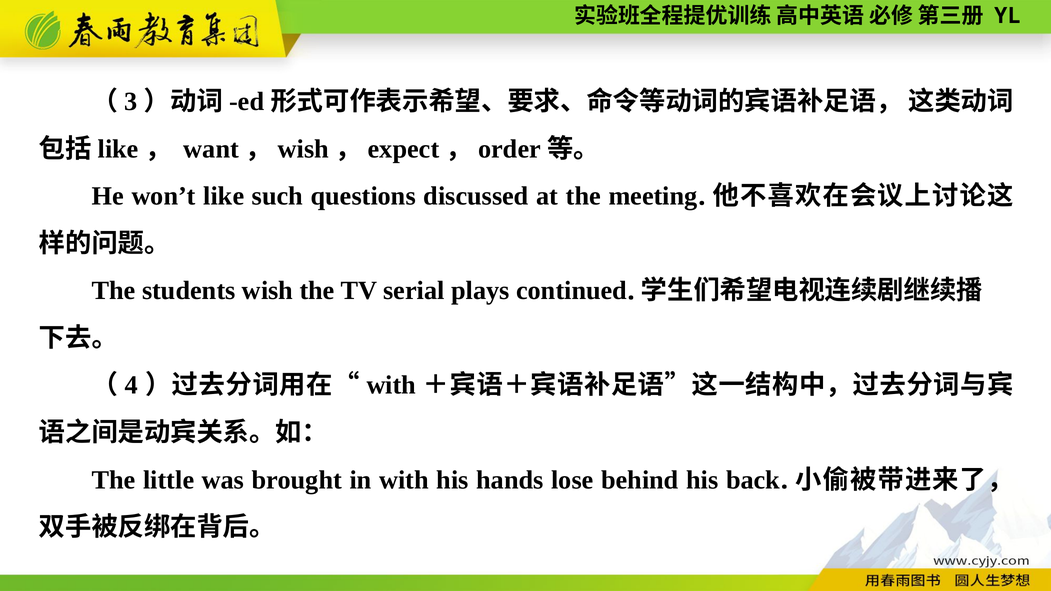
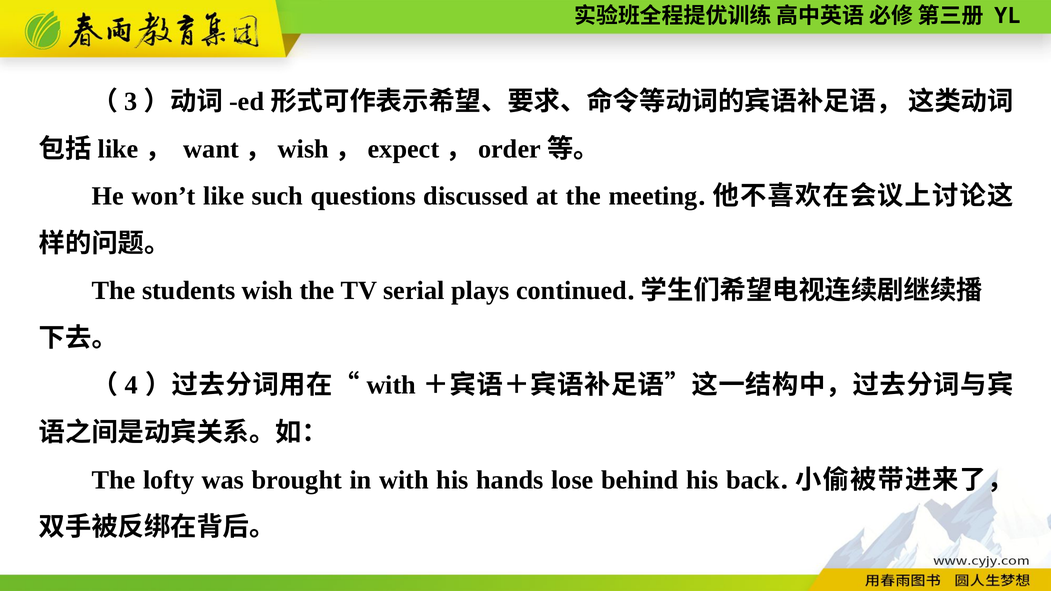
little: little -> lofty (169, 480)
